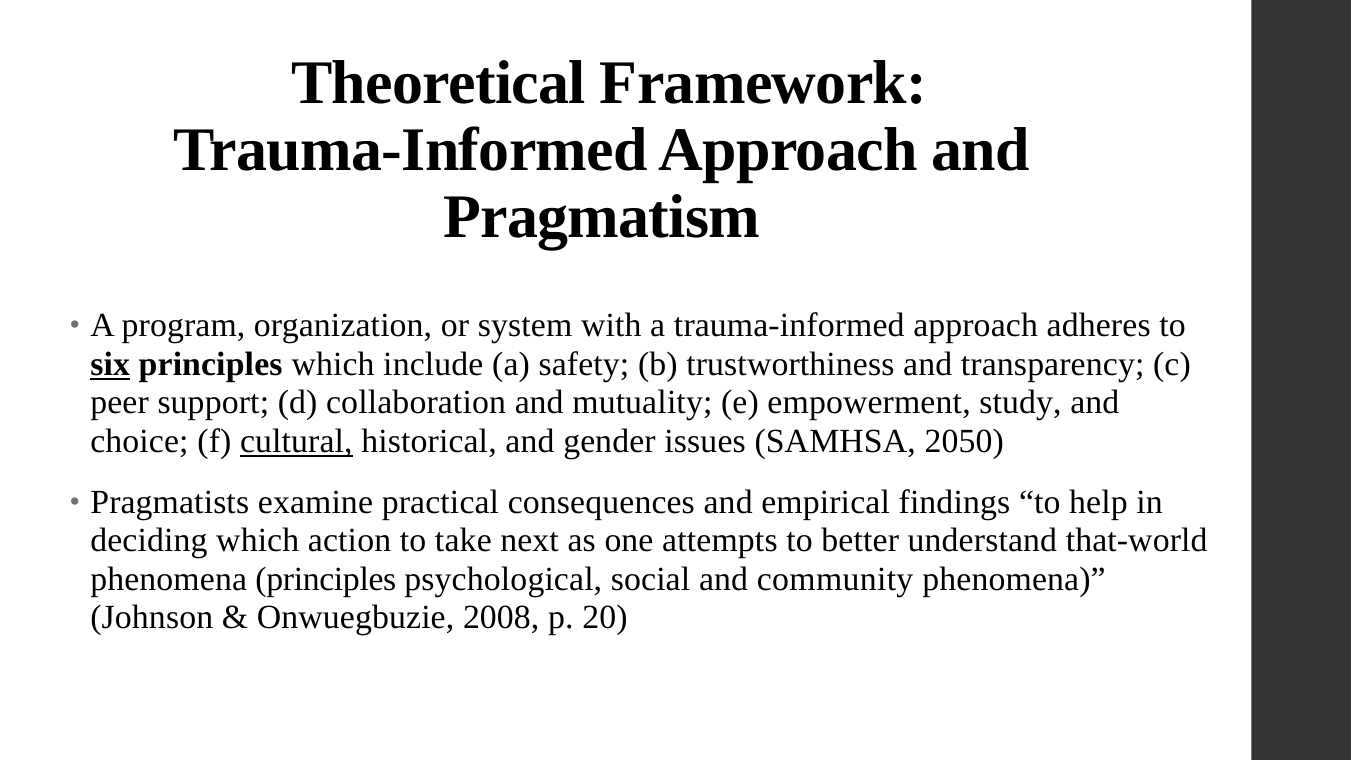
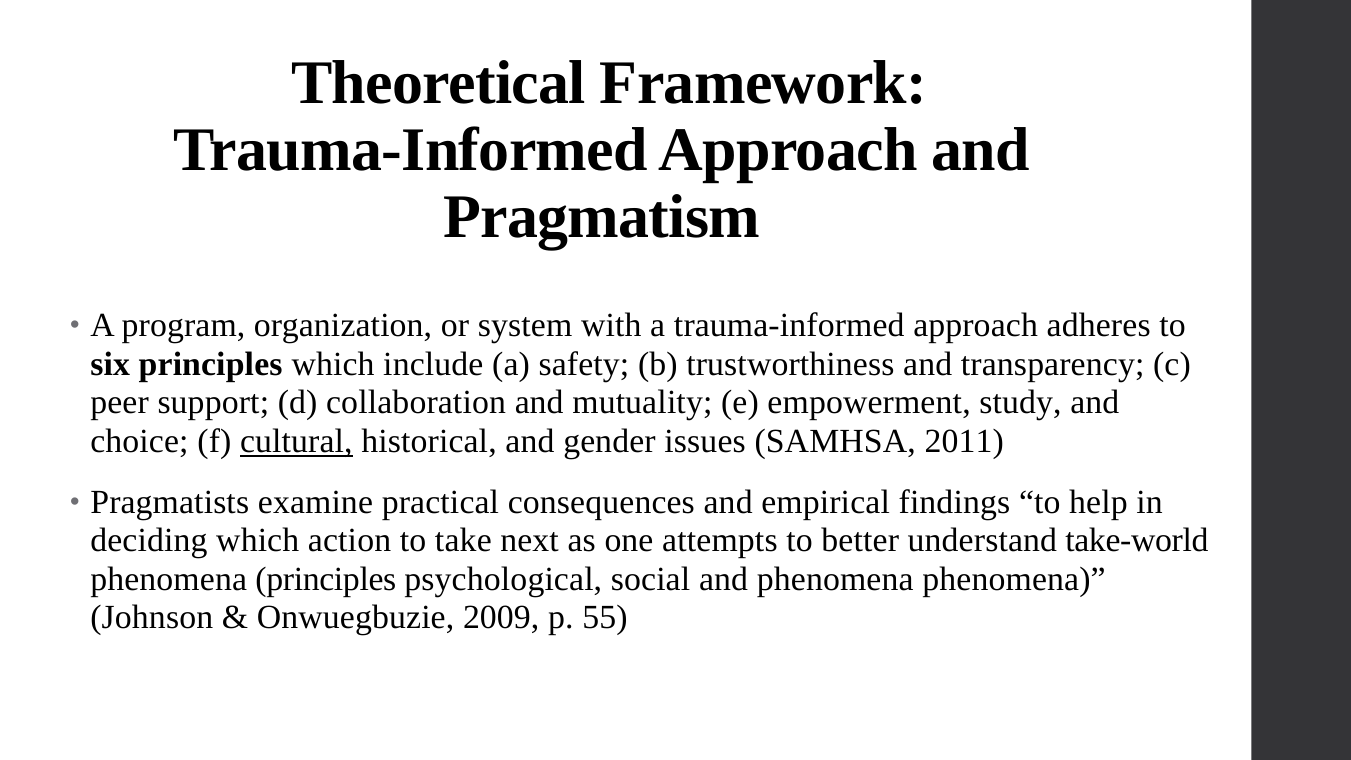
six underline: present -> none (110, 364)
2050: 2050 -> 2011 (964, 441)
that-world: that-world -> take-world (1137, 541)
and community: community -> phenomena (835, 579)
2008: 2008 -> 2009 (501, 618)
20: 20 -> 55 (605, 618)
